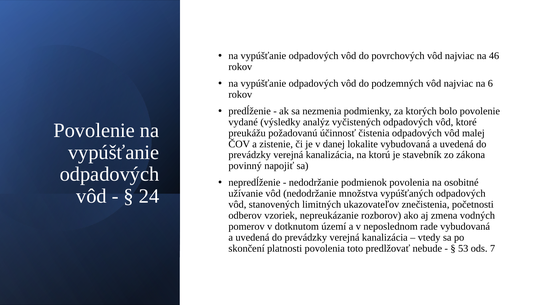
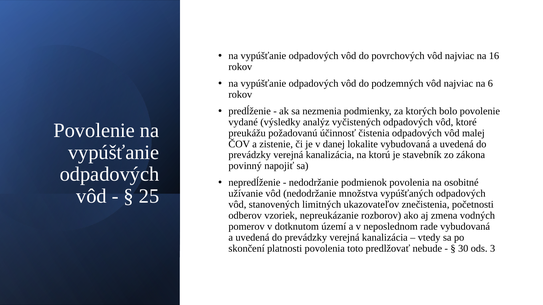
46: 46 -> 16 (494, 56)
24: 24 -> 25 (149, 197)
53: 53 -> 30 (463, 249)
7: 7 -> 3 (493, 249)
